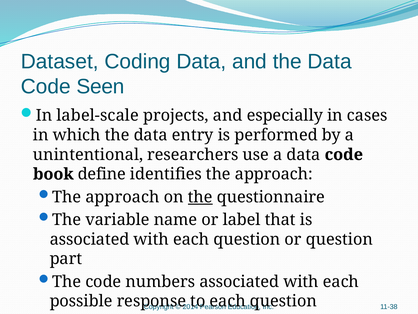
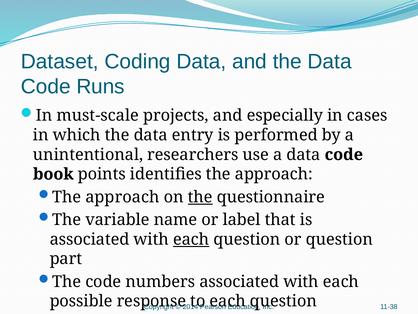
Seen: Seen -> Runs (101, 87)
label-scale: label-scale -> must-scale (98, 115)
define: define -> points (102, 174)
each underline: none -> present (191, 239)
